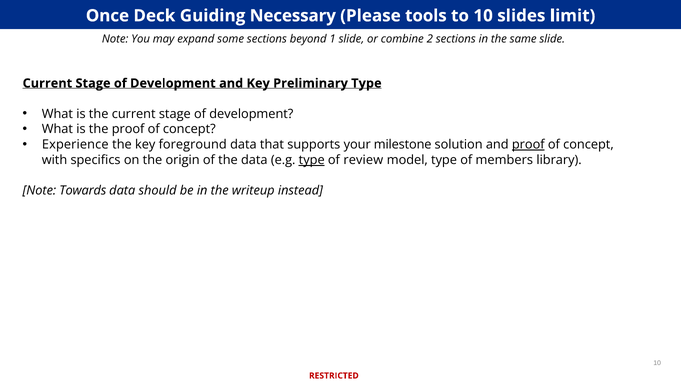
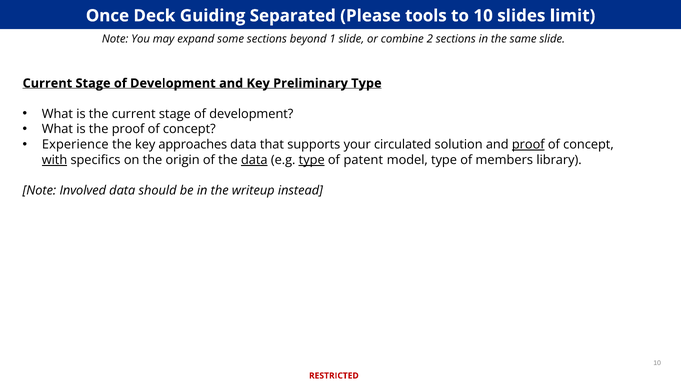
Necessary: Necessary -> Separated (293, 16)
foreground: foreground -> approaches (193, 145)
milestone: milestone -> circulated (403, 145)
with underline: none -> present (54, 160)
data underline: none -> present (254, 160)
review: review -> patent (363, 160)
Towards: Towards -> Involved (83, 191)
